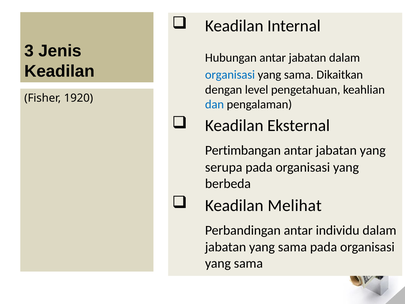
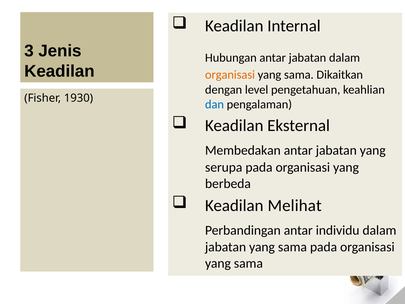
organisasi colour: blue -> orange (230, 75)
1920: 1920 -> 1930 (78, 98)
Pertimbangan: Pertimbangan -> Membedakan (243, 150)
